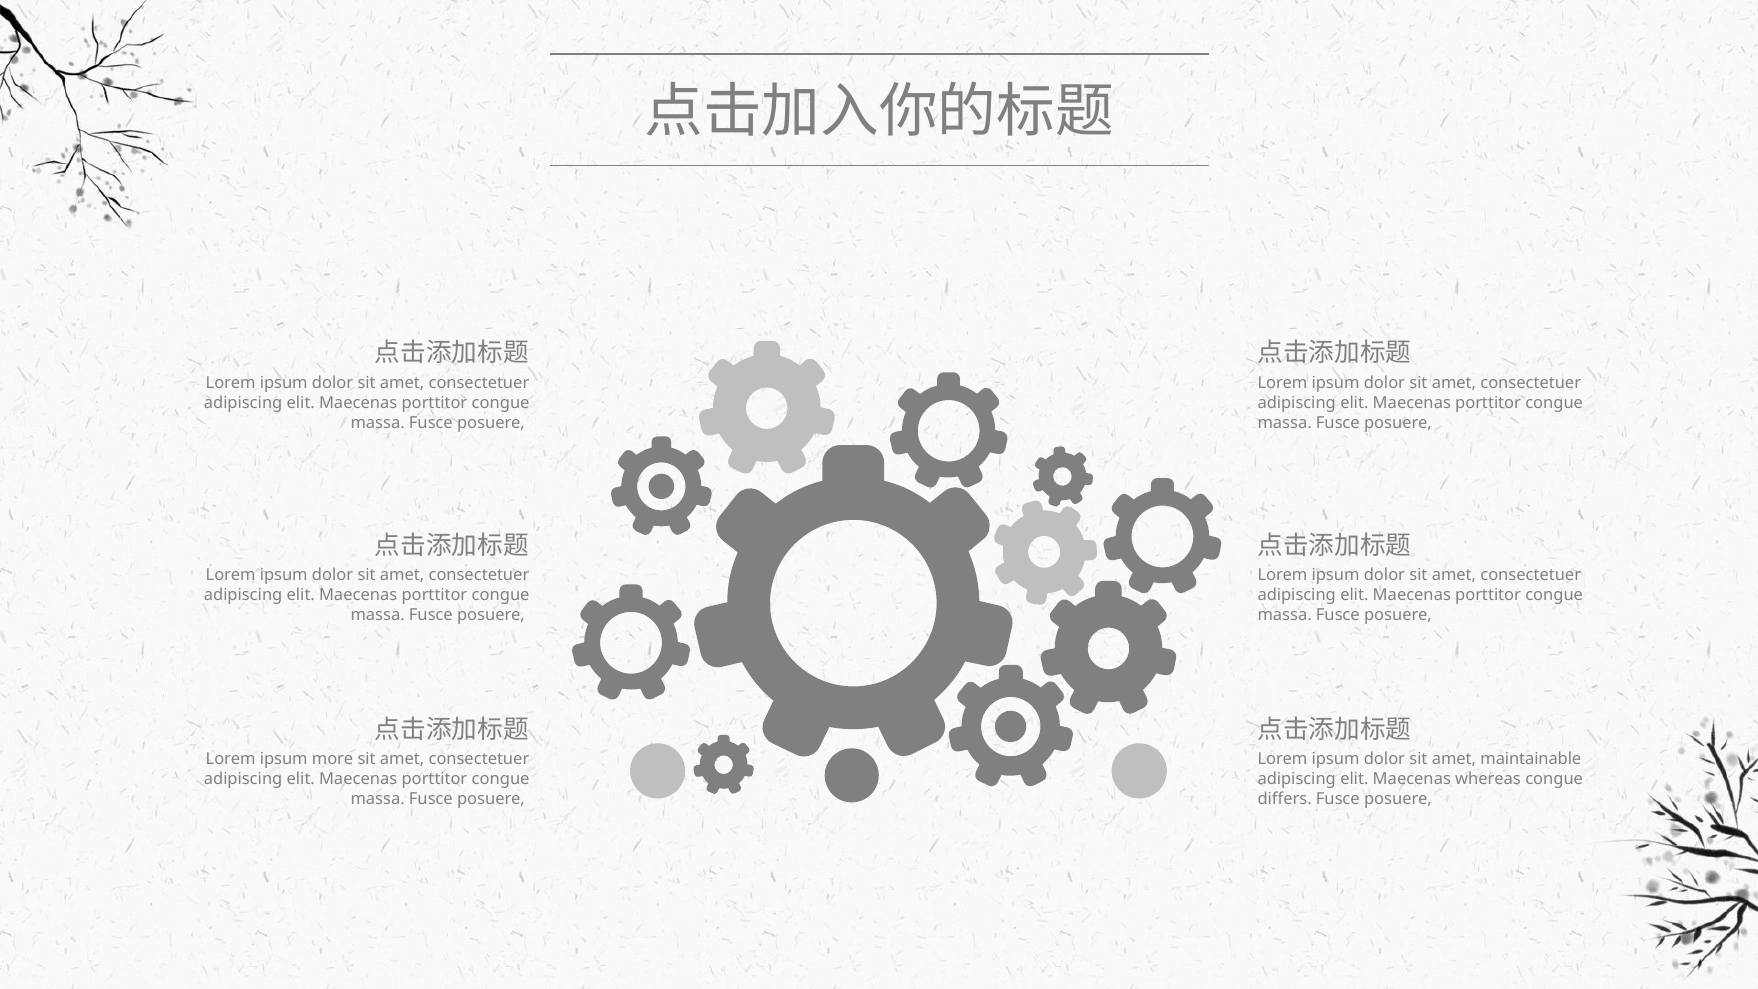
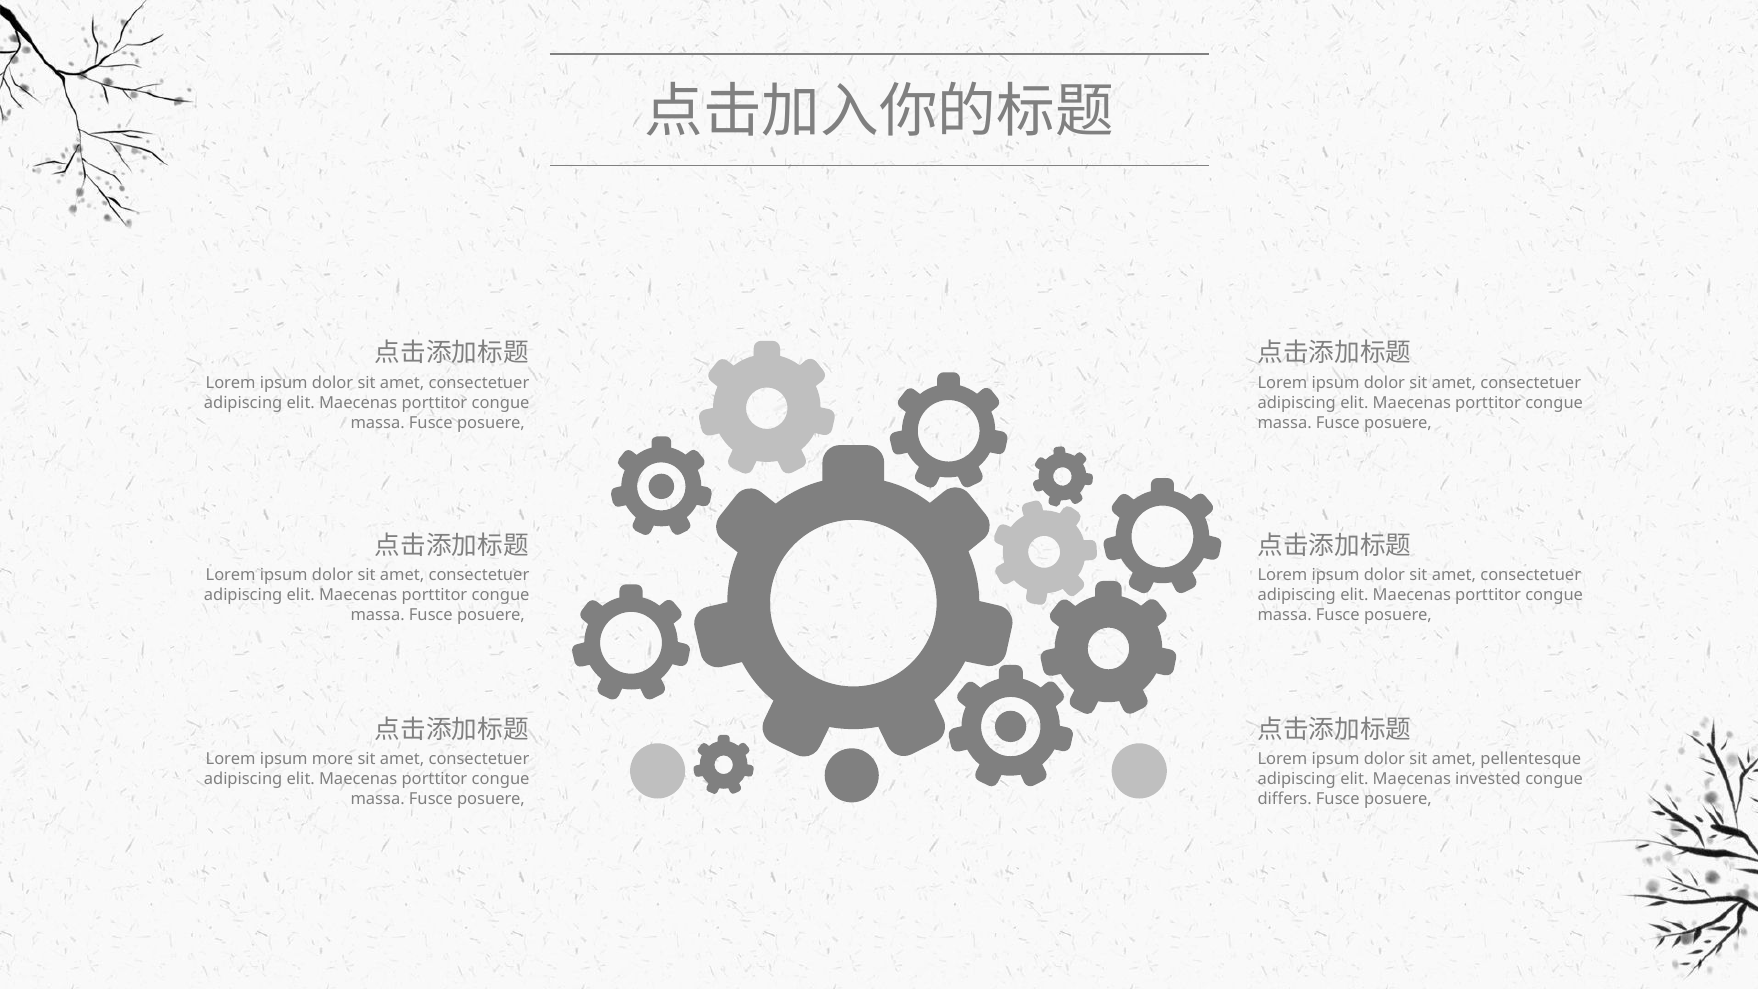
maintainable: maintainable -> pellentesque (1531, 760)
whereas: whereas -> invested (1488, 780)
